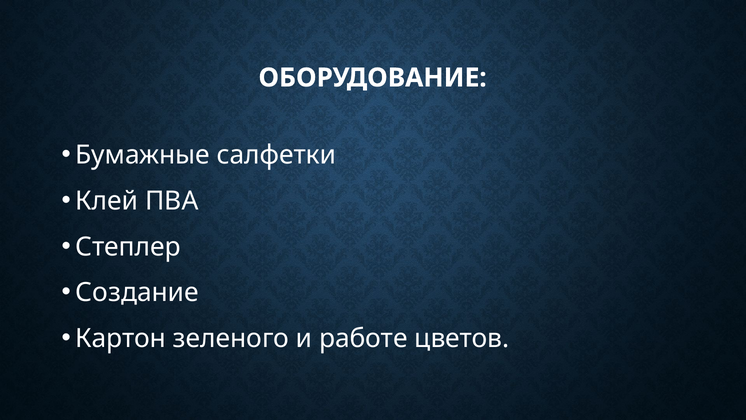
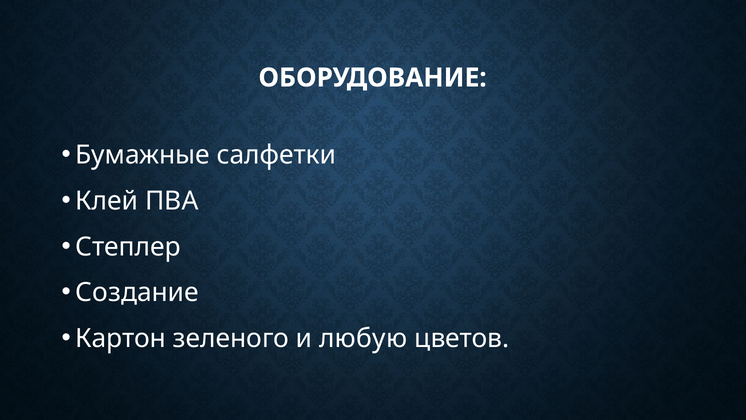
работе: работе -> любую (363, 338)
